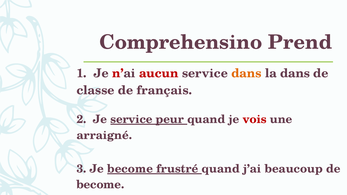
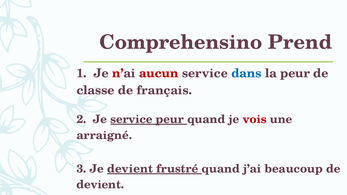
dans colour: orange -> blue (246, 73)
la dans: dans -> peur (295, 73)
Je become: become -> devient (130, 169)
become: become -> devient (100, 185)
